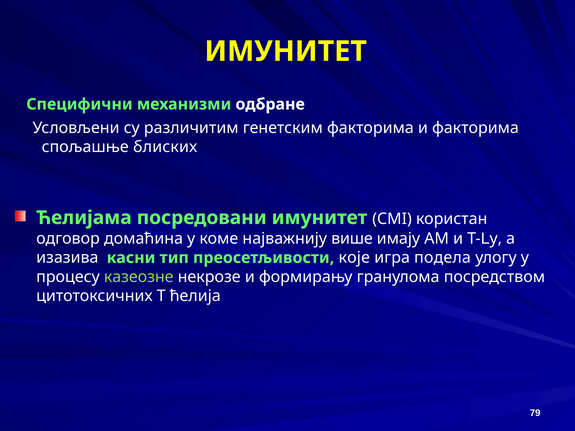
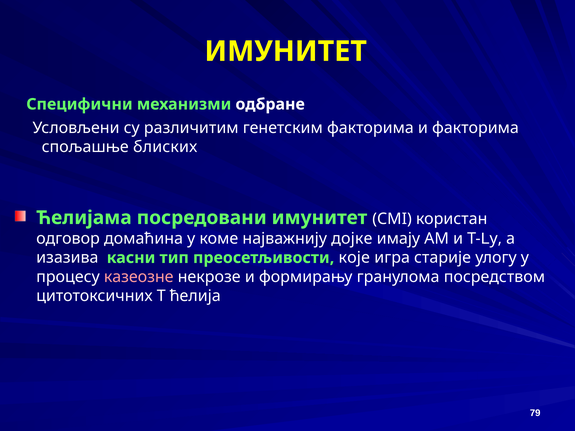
више: више -> дојке (352, 239)
подела: подела -> старије (443, 258)
казеозне colour: light green -> pink (139, 277)
